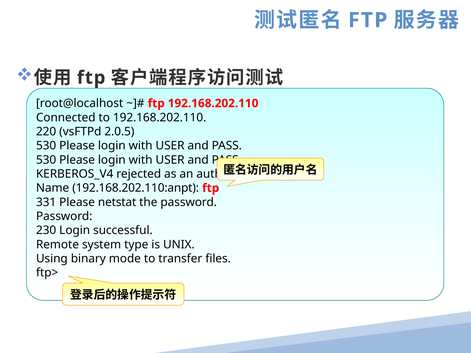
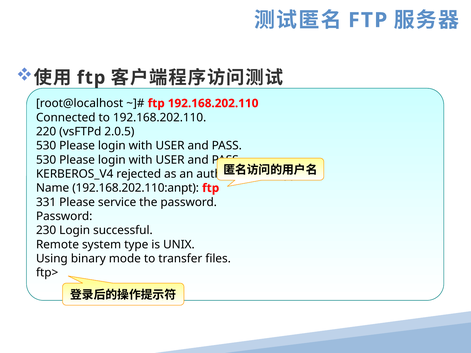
netstat: netstat -> service (117, 202)
